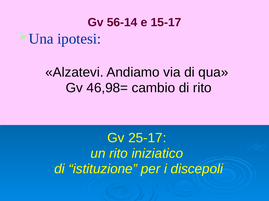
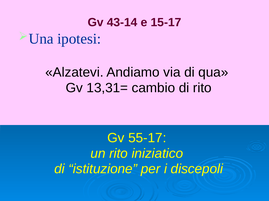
56-14: 56-14 -> 43-14 (122, 23)
46,98=: 46,98= -> 13,31= (107, 88)
25-17: 25-17 -> 55-17 (147, 138)
